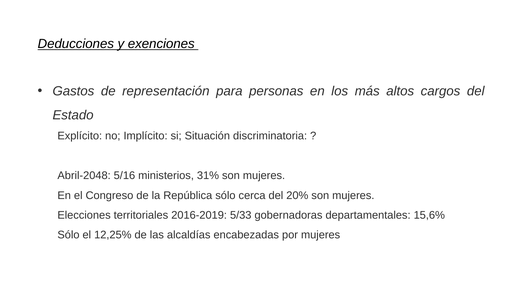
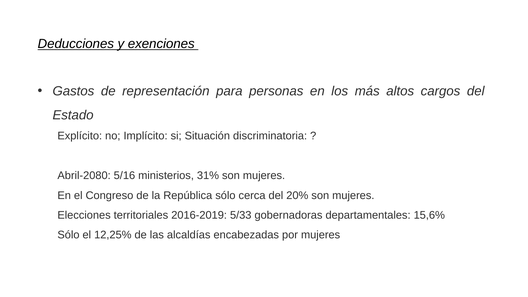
Abril-2048: Abril-2048 -> Abril-2080 (84, 176)
